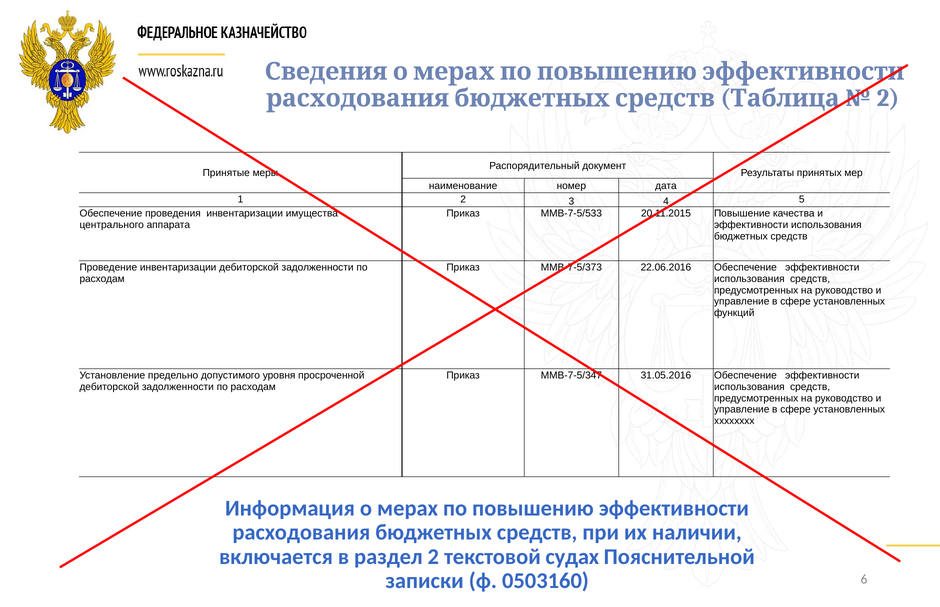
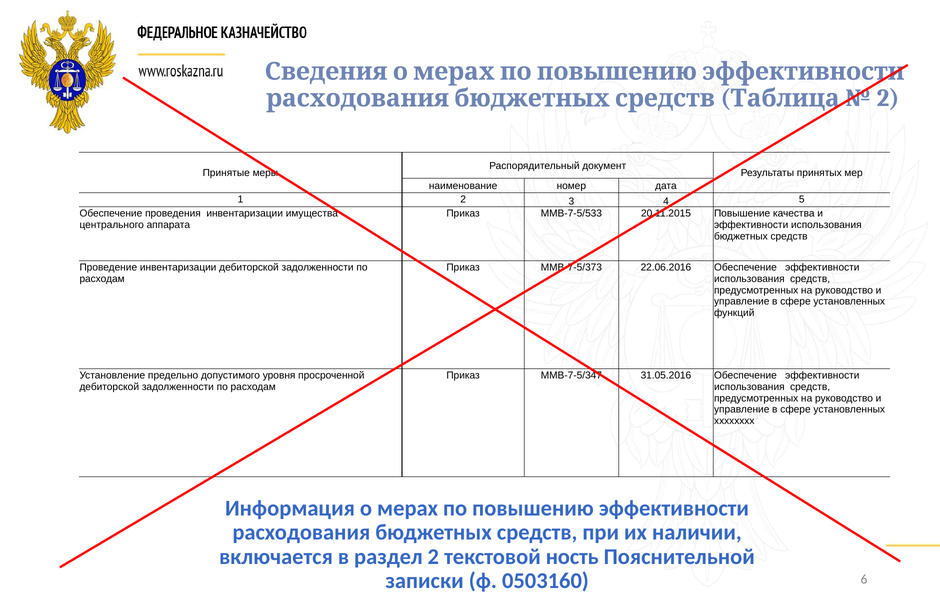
судах: судах -> ность (572, 557)
